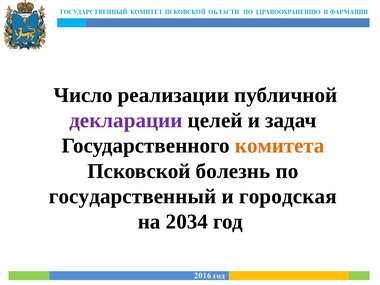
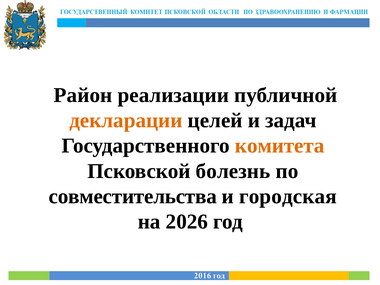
Число: Число -> Район (83, 95)
декларации colour: purple -> orange (126, 120)
государственный: государственный -> совместительства (133, 196)
2034: 2034 -> 2026 (187, 222)
